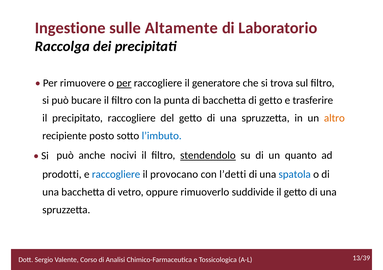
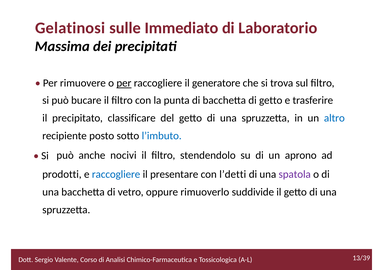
Ingestione: Ingestione -> Gelatinosi (70, 28)
Altamente: Altamente -> Immediato (182, 28)
Raccolga: Raccolga -> Massima (62, 46)
precipitato raccogliere: raccogliere -> classificare (132, 118)
altro colour: orange -> blue (334, 118)
stendendolo underline: present -> none (208, 156)
quanto: quanto -> aprono (301, 156)
provocano: provocano -> presentare (174, 175)
spatola colour: blue -> purple (295, 175)
